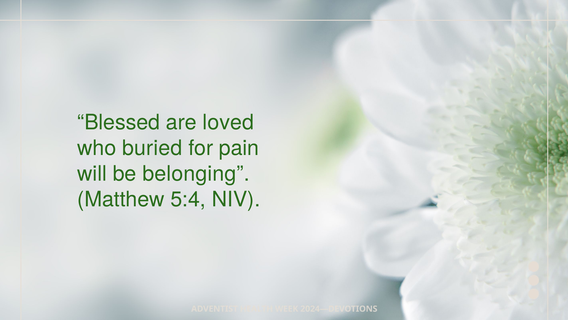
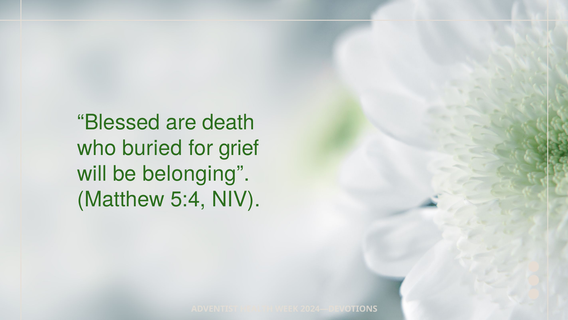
loved: loved -> death (228, 122)
pain: pain -> grief (239, 148)
